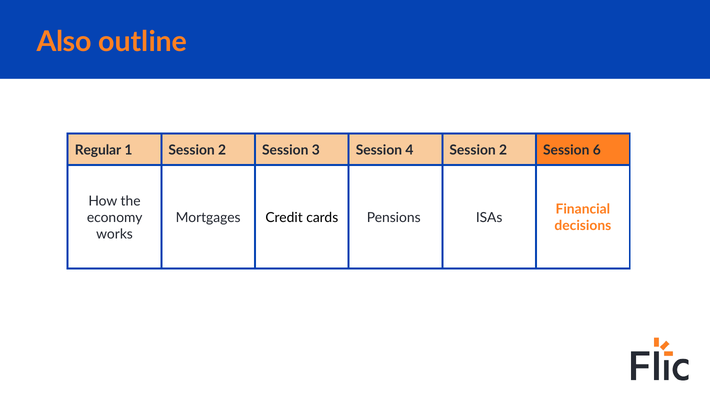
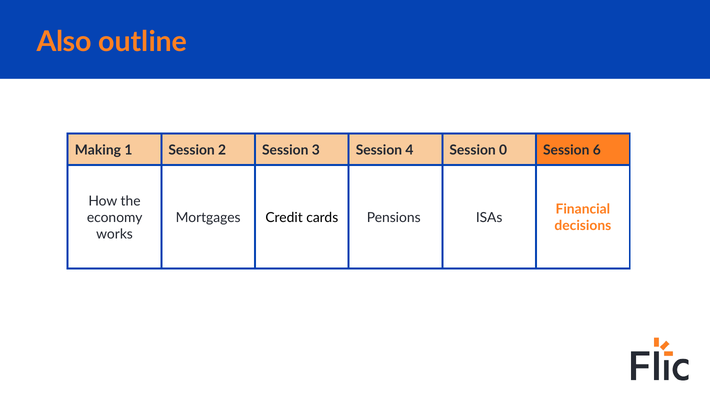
Regular: Regular -> Making (98, 150)
4 Session 2: 2 -> 0 (503, 150)
